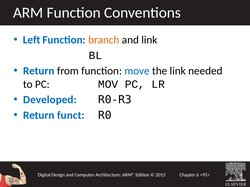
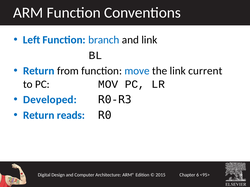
branch colour: orange -> blue (104, 40)
needed: needed -> current (205, 71)
funct: funct -> reads (71, 116)
